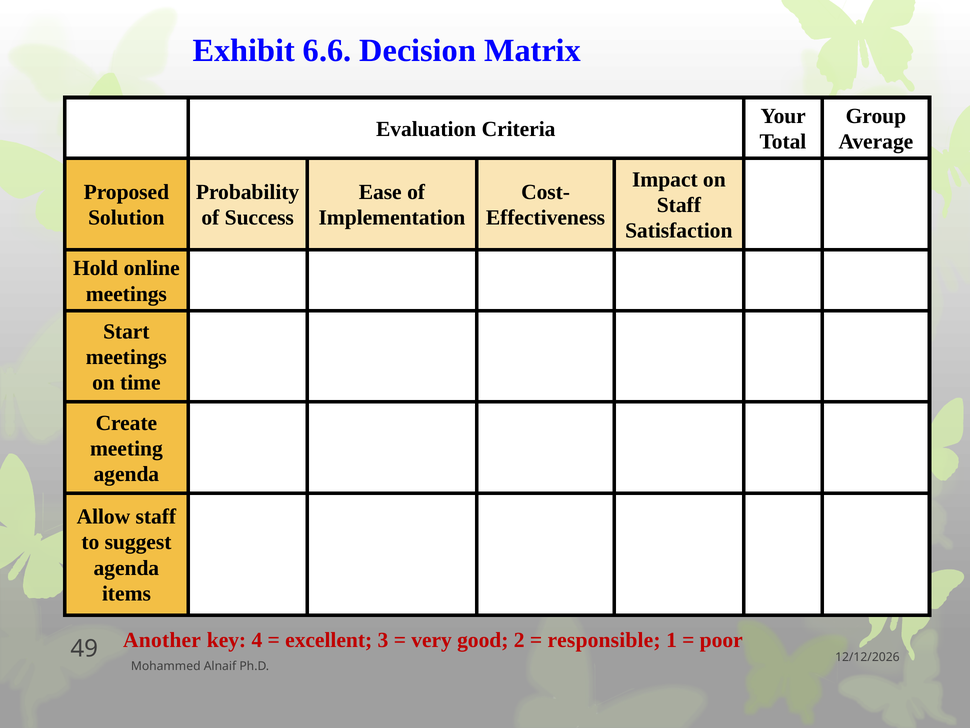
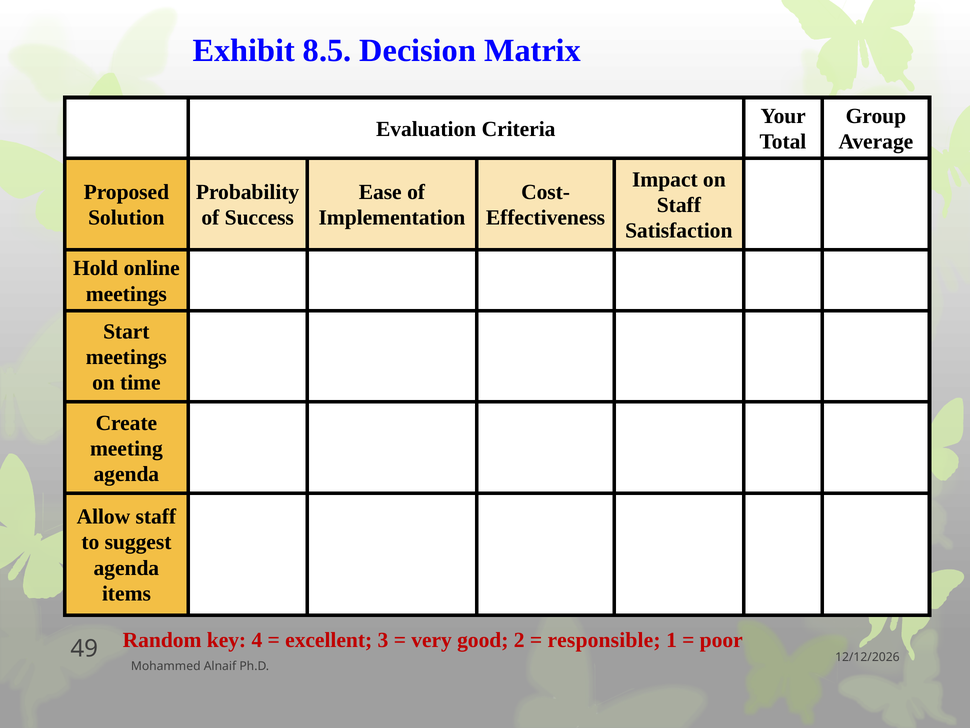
6.6: 6.6 -> 8.5 (327, 50)
Another: Another -> Random (162, 640)
